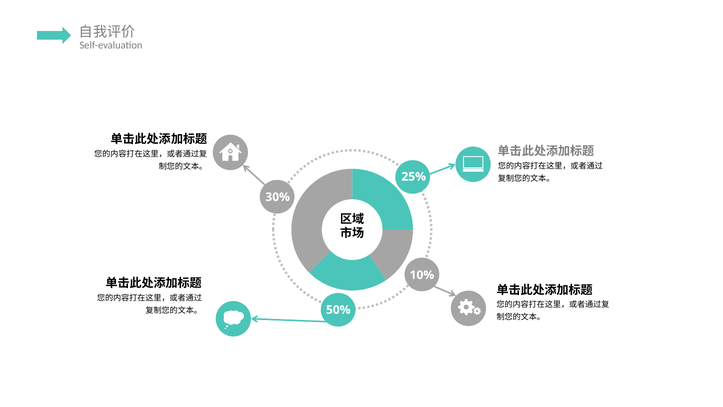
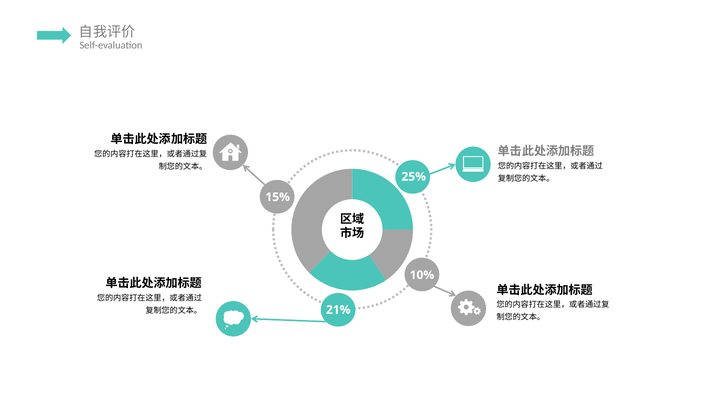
30%: 30% -> 15% (278, 197)
50%: 50% -> 21% (338, 310)
